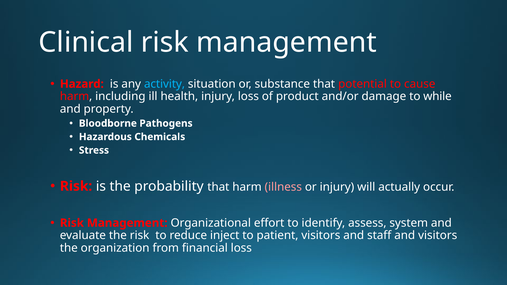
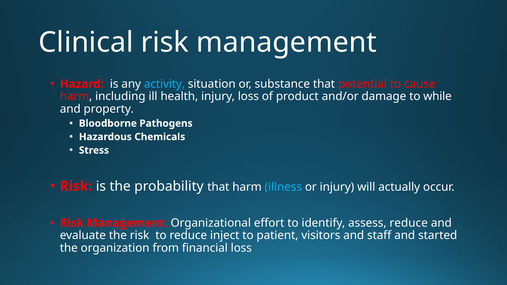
illness colour: pink -> light blue (283, 187)
assess system: system -> reduce (409, 223)
and visitors: visitors -> started (438, 236)
